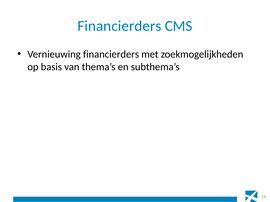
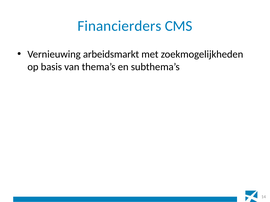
Vernieuwing financierders: financierders -> arbeidsmarkt (111, 54)
